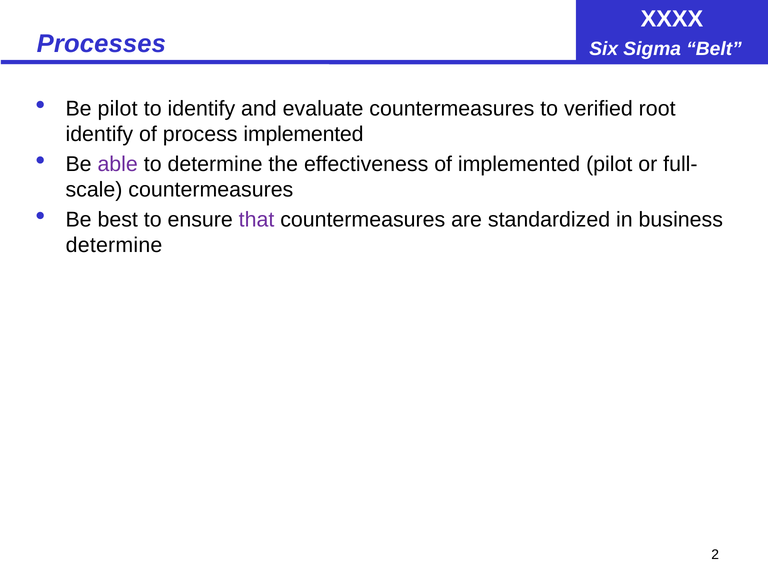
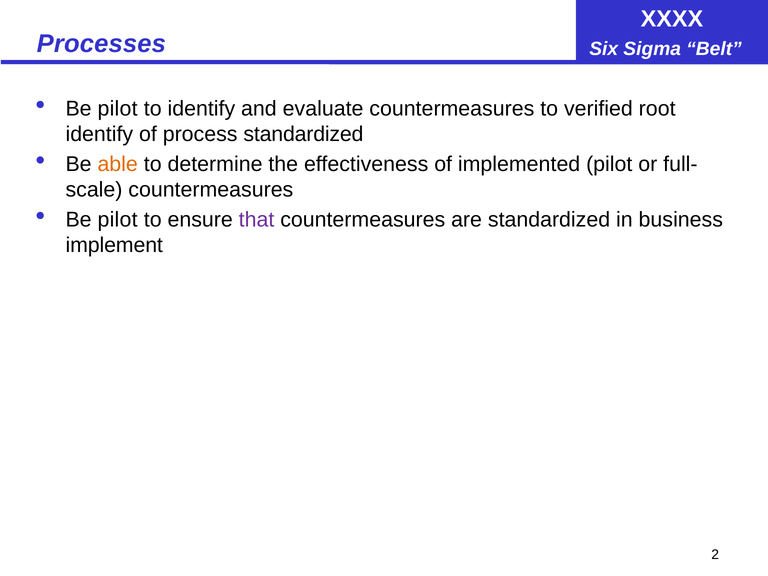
process implemented: implemented -> standardized (303, 134)
able colour: purple -> orange (118, 164)
best: best -> pilot (118, 220)
determine: determine -> implement (114, 245)
